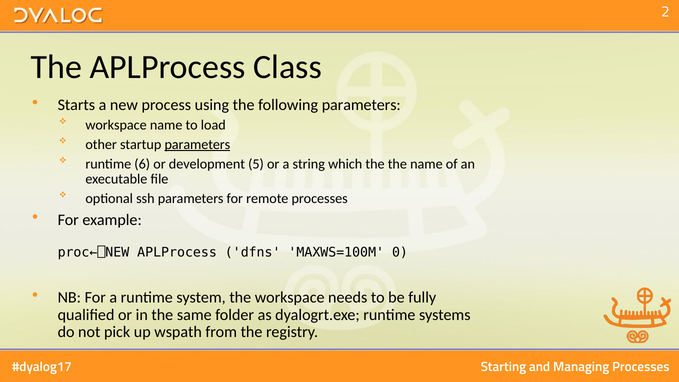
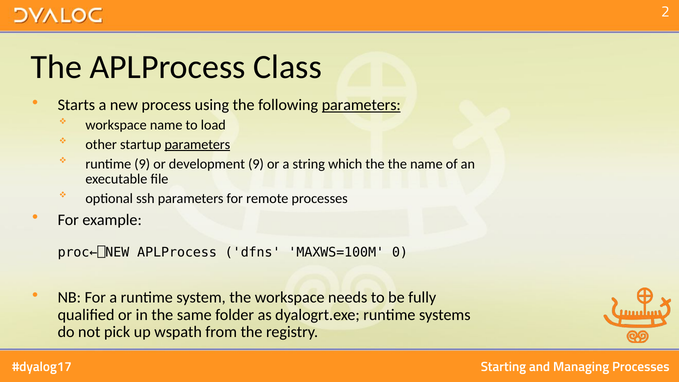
parameters underline: none -> present (361, 105)
runtime 6: 6 -> 9 (142, 164)
development 5: 5 -> 9 (256, 164)
